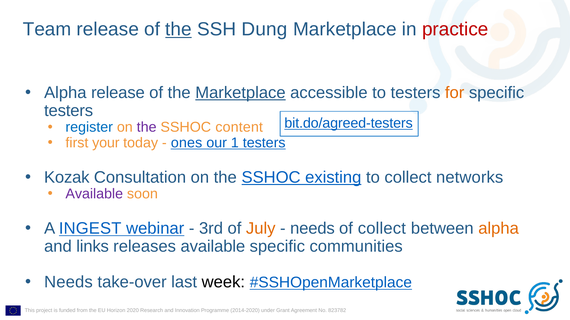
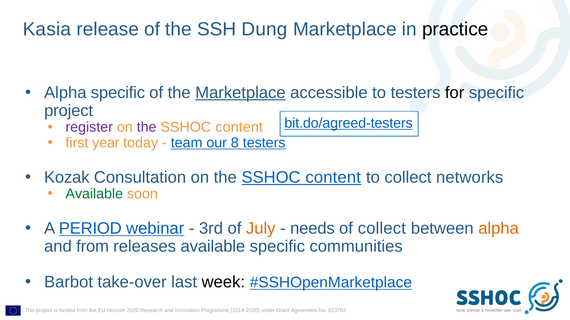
Team: Team -> Kasia (47, 29)
the underline: present -> none (179, 29)
practice colour: red -> black (455, 29)
Alpha release: release -> specific (118, 93)
for colour: orange -> black (455, 93)
testers: testers -> project (69, 111)
register colour: blue -> purple (89, 128)
your: your -> year (106, 143)
ones: ones -> team (187, 143)
1: 1 -> 8 (235, 143)
existing: existing -> content (333, 178)
Available colour: purple -> green (94, 194)
INGEST: INGEST -> PERIOD (90, 229)
and links: links -> from (93, 247)
Needs: Needs -> Barbot (69, 283)
